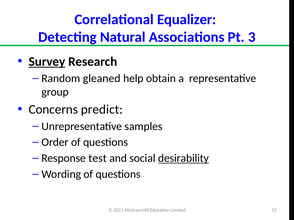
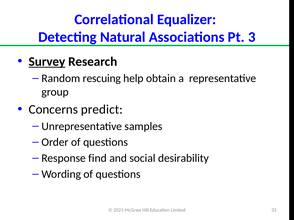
gleaned: gleaned -> rescuing (102, 79)
test: test -> find (98, 159)
desirability underline: present -> none (184, 159)
